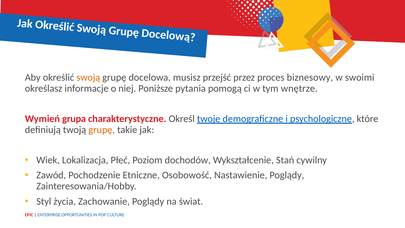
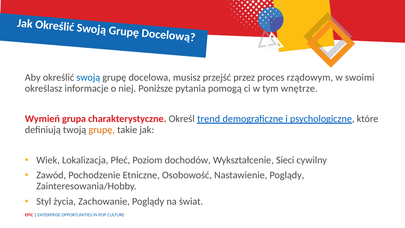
swoją colour: orange -> blue (88, 77)
biznesowy: biznesowy -> rządowym (310, 77)
twoje: twoje -> trend (209, 119)
Stań: Stań -> Sieci (285, 160)
